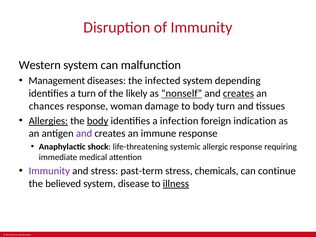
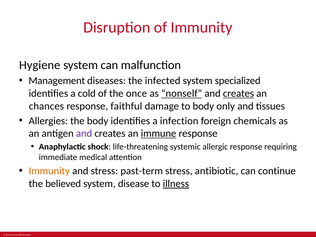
Western: Western -> Hygiene (40, 65)
depending: depending -> specialized (238, 81)
a turn: turn -> cold (87, 93)
likely: likely -> once (136, 93)
woman: woman -> faithful (126, 106)
body turn: turn -> only (226, 106)
Allergies underline: present -> none (48, 121)
body underline: present -> none (98, 121)
indication: indication -> chemicals (255, 121)
immune underline: none -> present (159, 133)
Immunity colour: purple -> orange (49, 171)
chemicals: chemicals -> antibiotic (217, 171)
